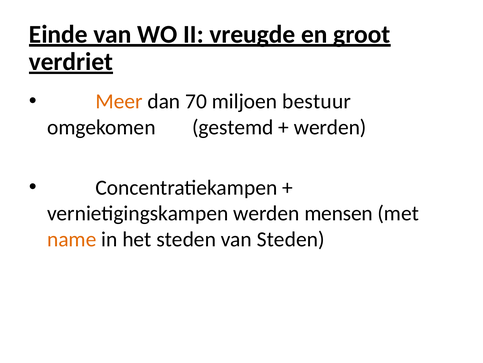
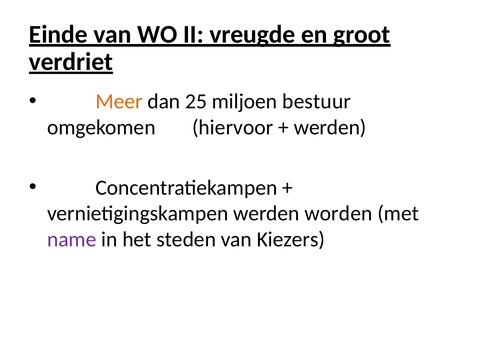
70: 70 -> 25 (196, 101)
gestemd: gestemd -> hiervoor (233, 127)
mensen: mensen -> worden (338, 213)
name colour: orange -> purple (72, 239)
van Steden: Steden -> Kiezers (291, 239)
